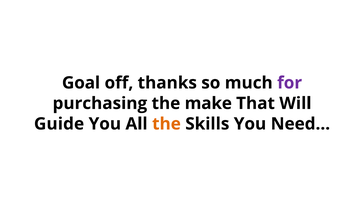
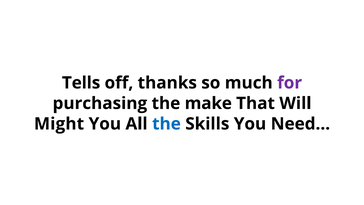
Goal: Goal -> Tells (81, 83)
Guide: Guide -> Might (59, 124)
the colour: orange -> blue (166, 124)
